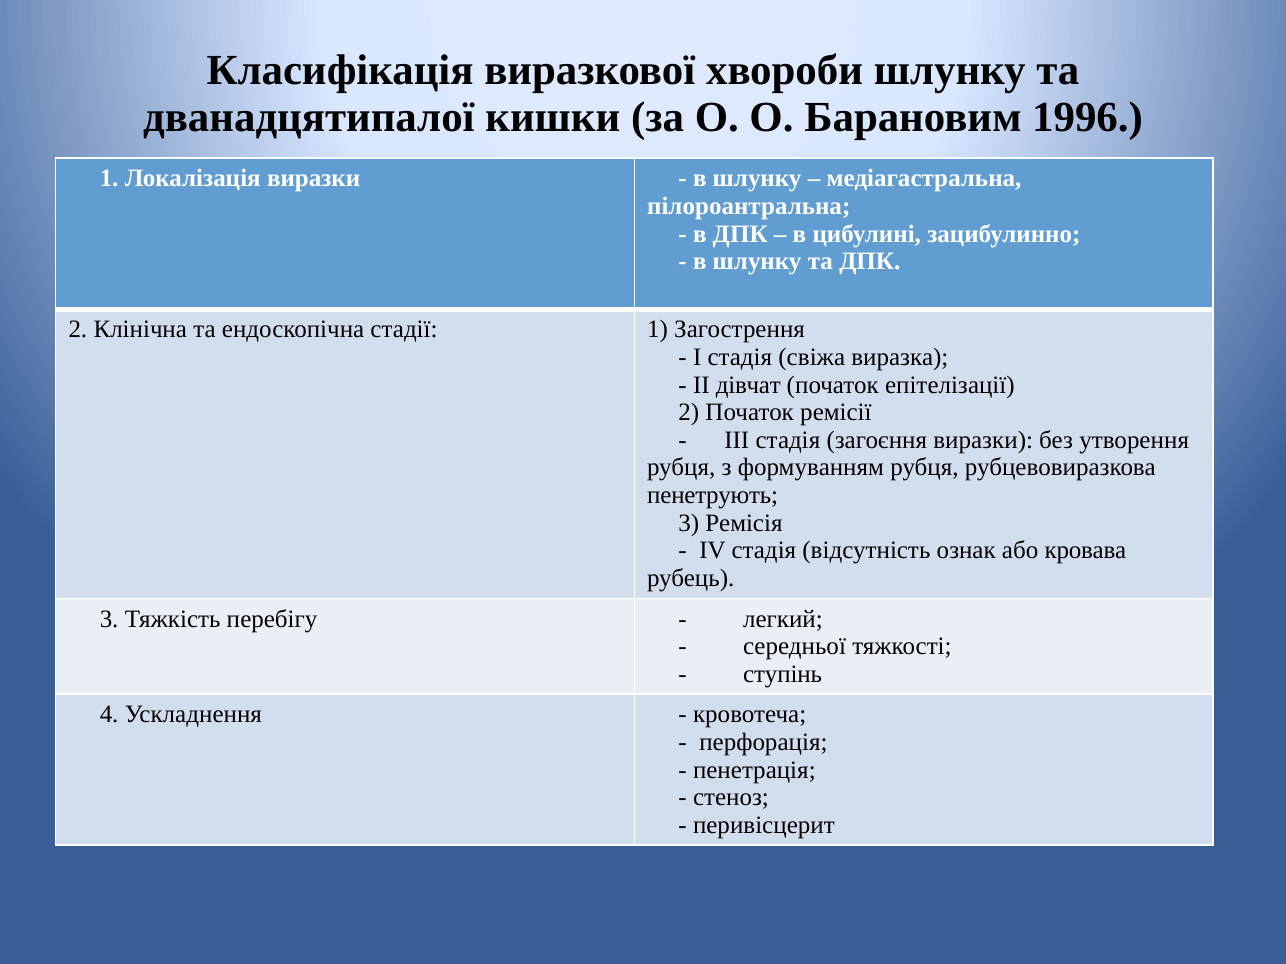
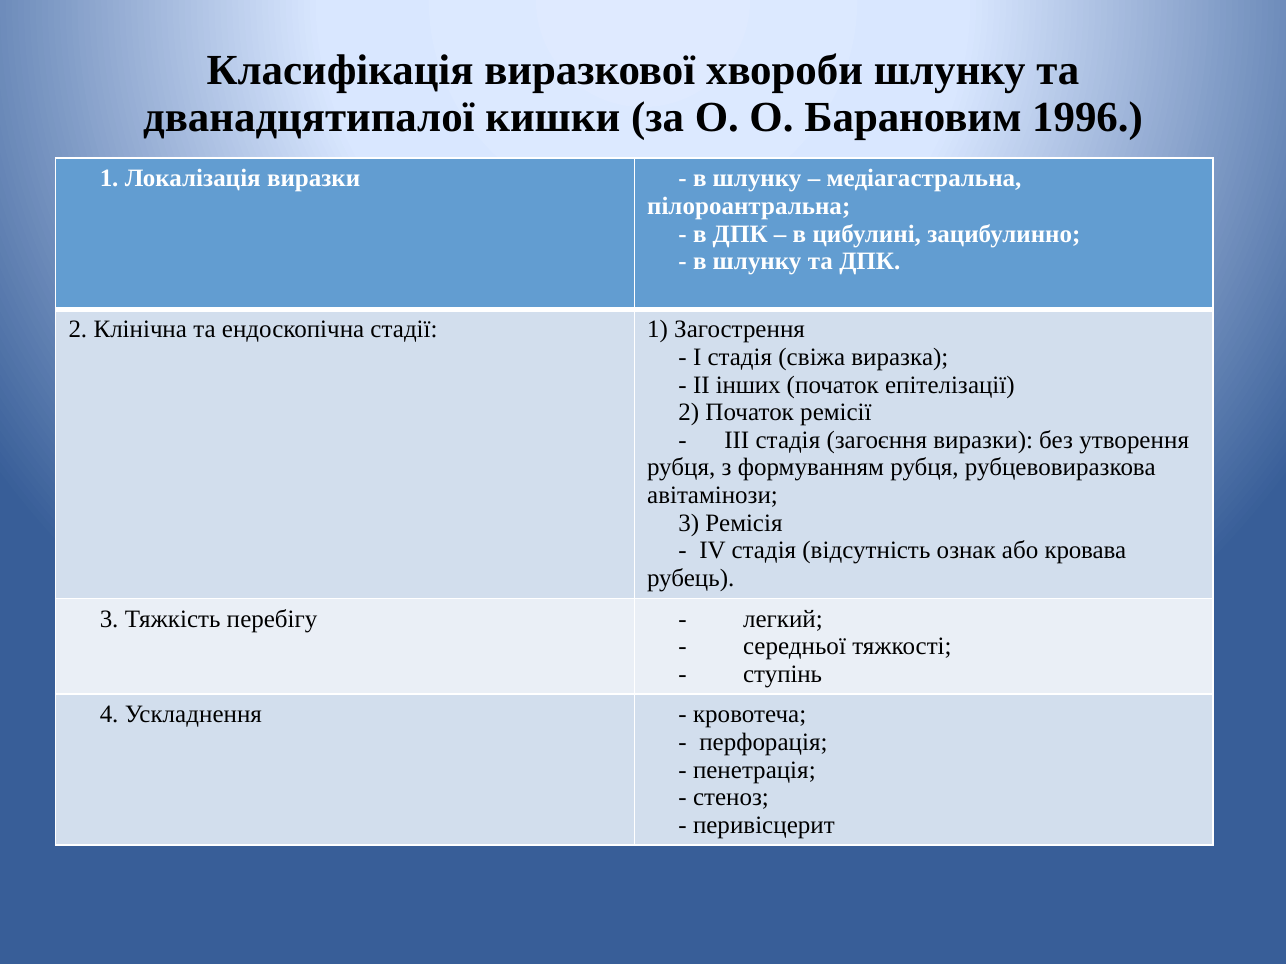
дiвчат: дiвчат -> iнших (748, 385)
пенетрують: пенетрують -> авітамінози (713, 496)
